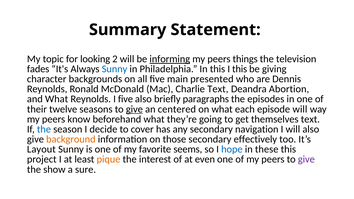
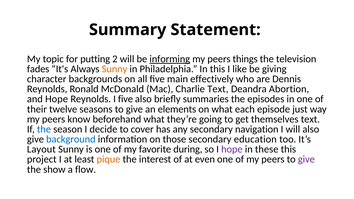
looking: looking -> putting (95, 59)
Sunny colour: blue -> orange (115, 69)
I this: this -> like (240, 69)
presented: presented -> effectively (212, 79)
and What: What -> Hope (57, 99)
paragraphs: paragraphs -> summaries (206, 99)
give underline: present -> none (134, 109)
centered: centered -> elements (177, 109)
episode will: will -> just (300, 109)
background colour: orange -> blue (71, 139)
effectively: effectively -> education (255, 139)
seems: seems -> during (188, 149)
hope colour: blue -> purple (232, 149)
sure: sure -> flow (86, 169)
